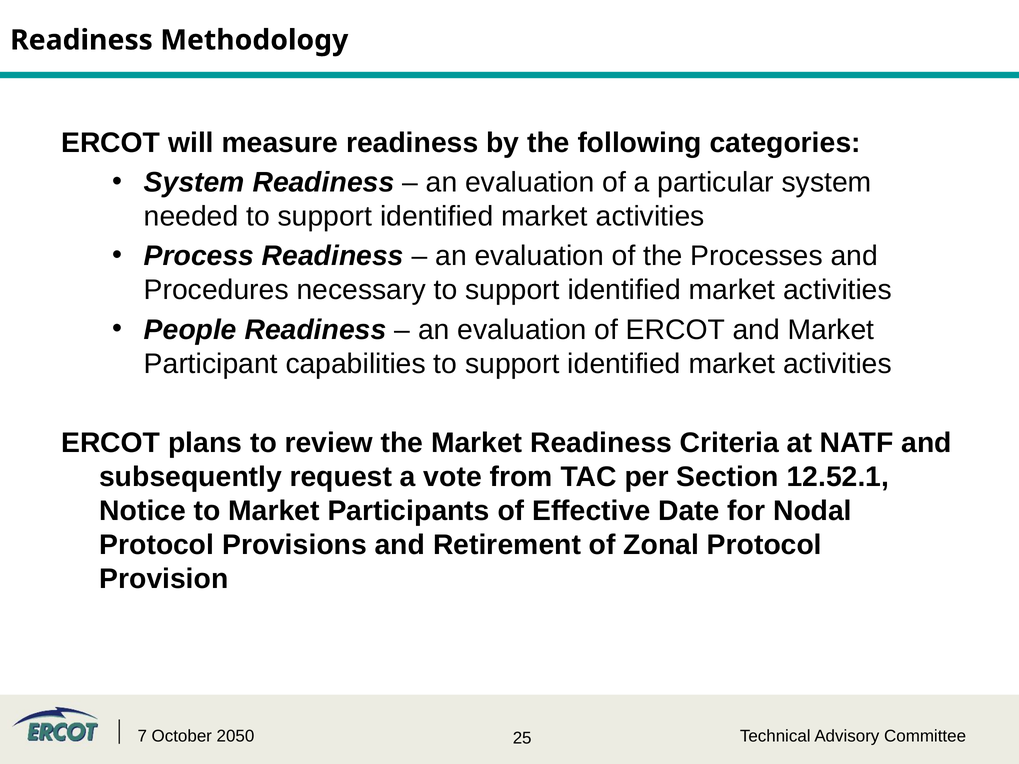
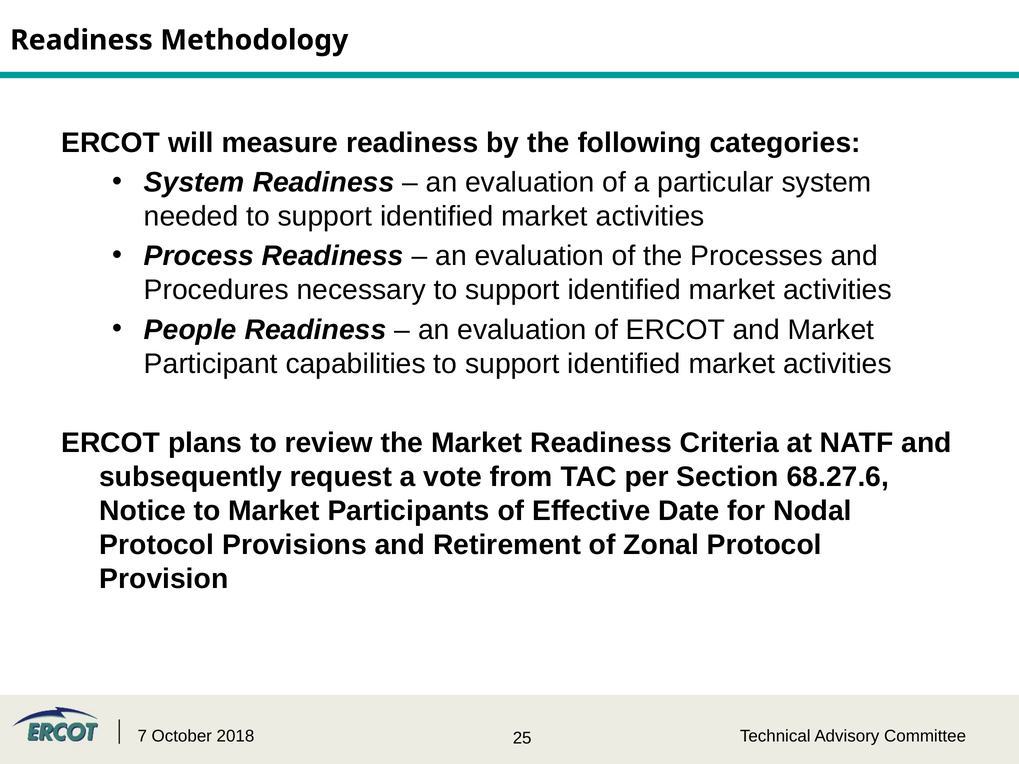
12.52.1: 12.52.1 -> 68.27.6 (838, 477)
2050: 2050 -> 2018 (235, 736)
